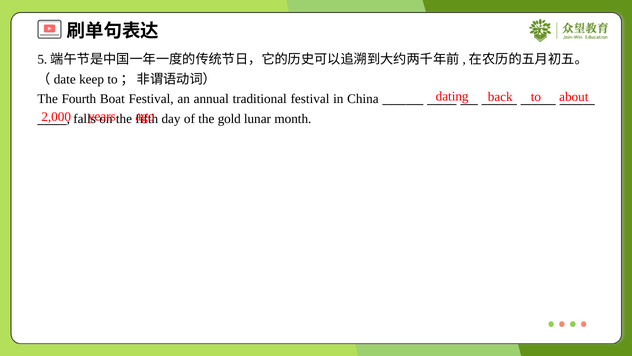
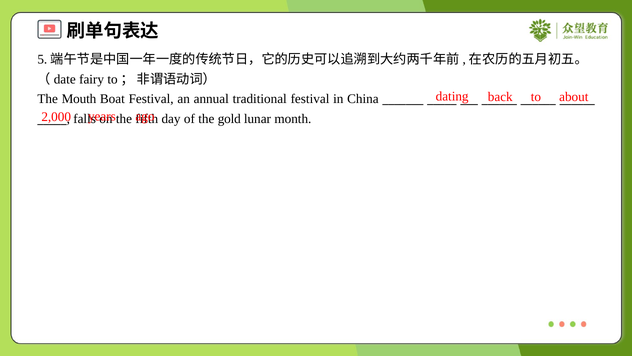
keep: keep -> fairy (92, 79)
Fourth: Fourth -> Mouth (79, 99)
